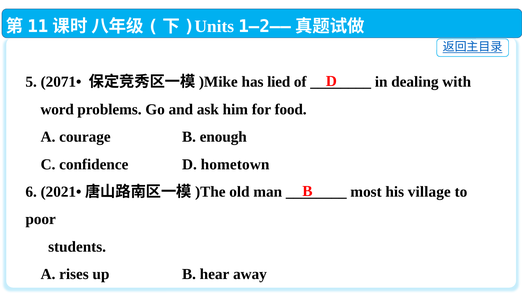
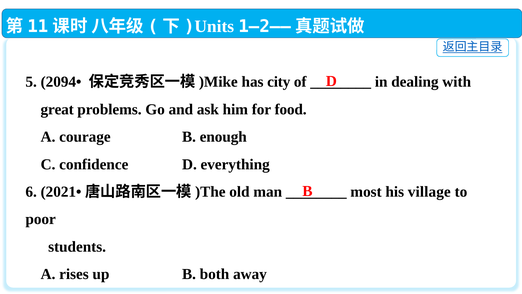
2071•: 2071• -> 2094• (61, 82)
lied: lied -> city (279, 82)
word: word -> great (57, 109)
hometown: hometown -> everything (235, 164)
hear: hear -> both (215, 274)
